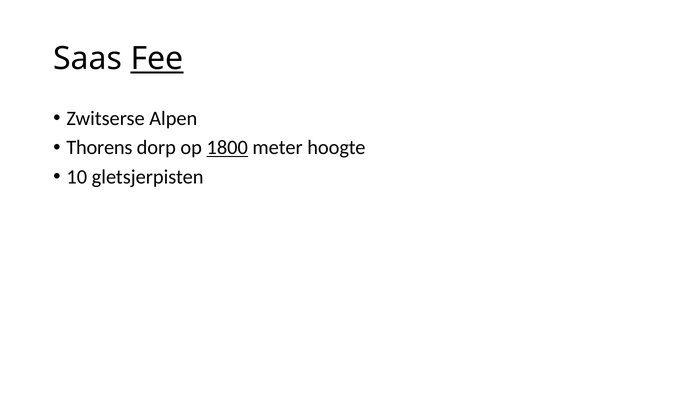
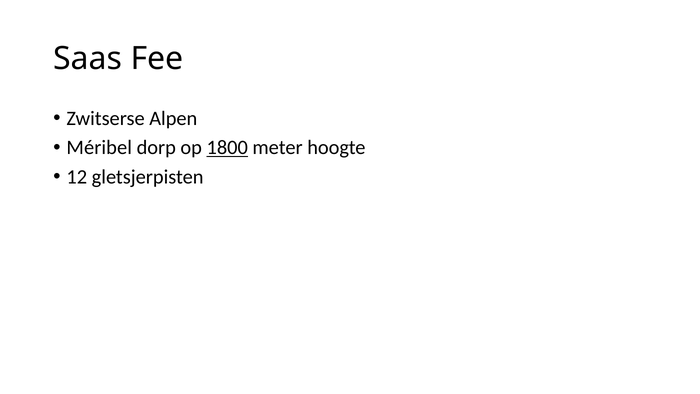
Fee underline: present -> none (157, 59)
Thorens: Thorens -> Méribel (99, 148)
10: 10 -> 12 (77, 177)
